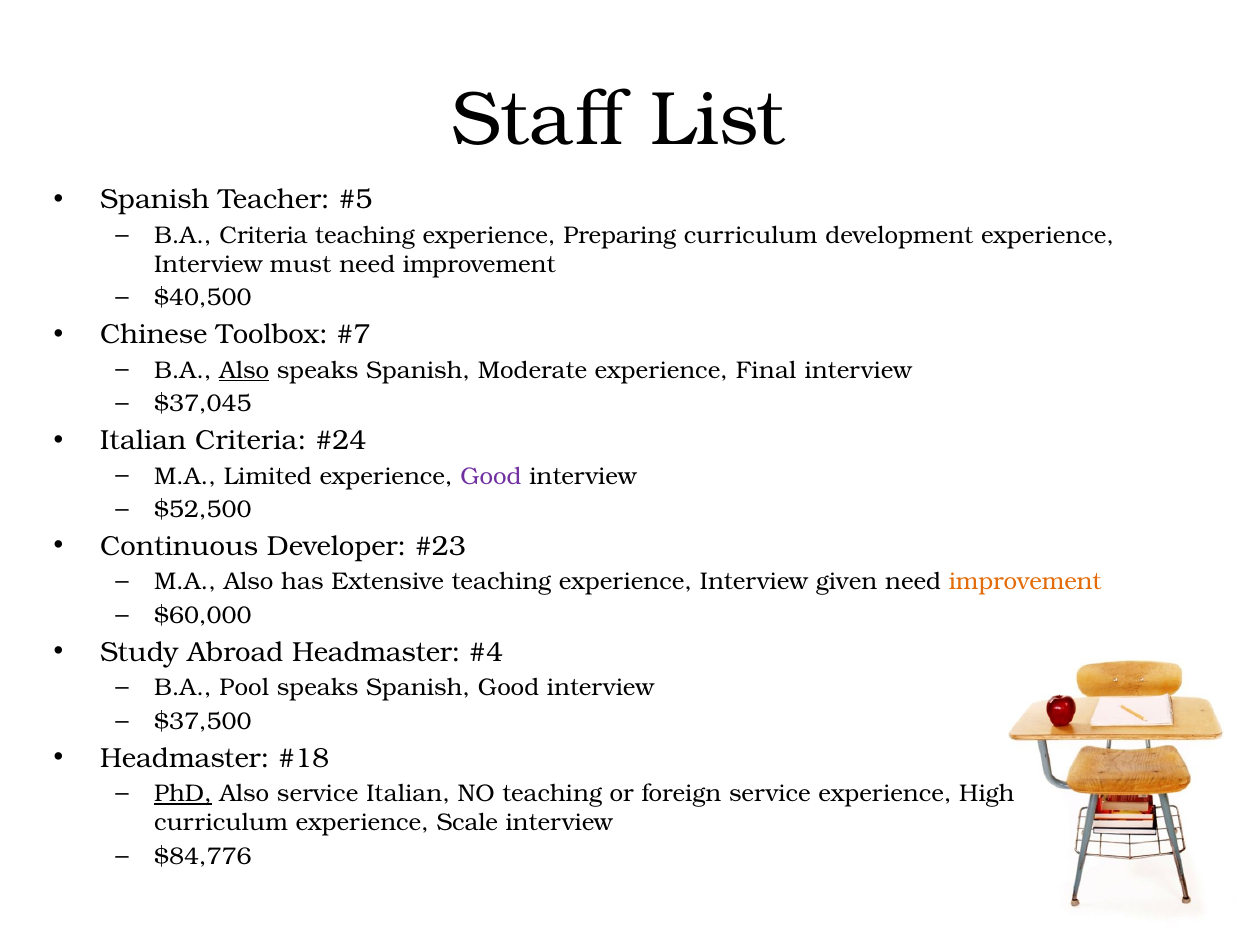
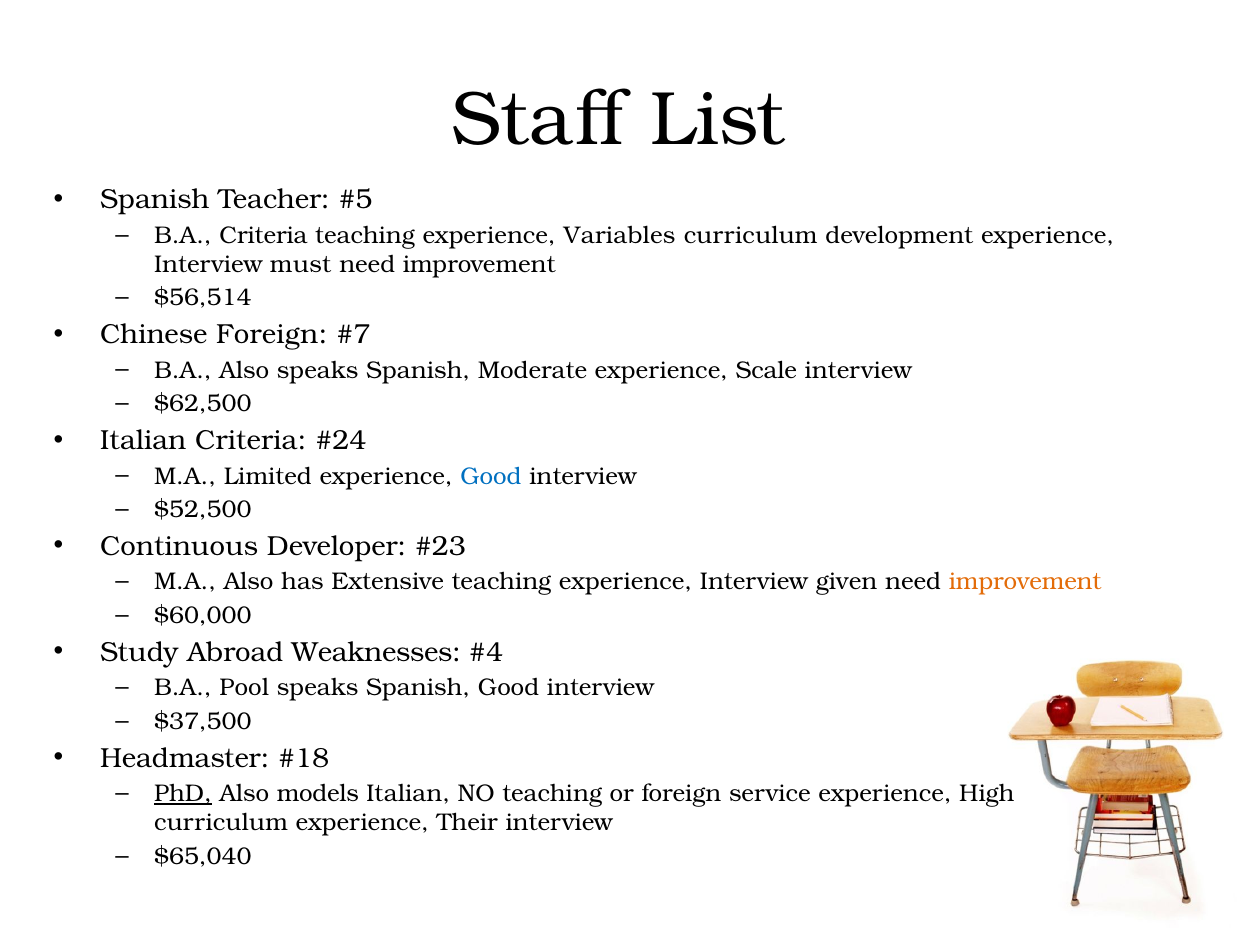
Preparing: Preparing -> Variables (620, 235)
$40,500: $40,500 -> $56,514 (203, 298)
Chinese Toolbox: Toolbox -> Foreign (272, 335)
Also underline: present -> none (244, 370)
Final: Final -> Scale (766, 370)
$37,045: $37,045 -> $62,500 (203, 404)
Good colour: purple -> blue (491, 476)
Abroad Headmaster: Headmaster -> Weaknesses (376, 652)
Also service: service -> models (318, 794)
Scale: Scale -> Their (467, 822)
$84,776: $84,776 -> $65,040 (203, 856)
